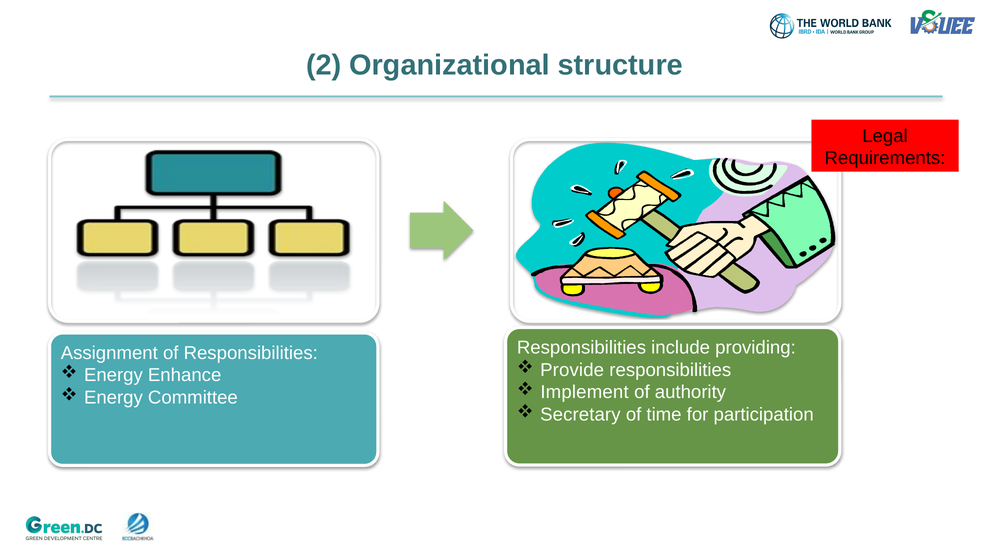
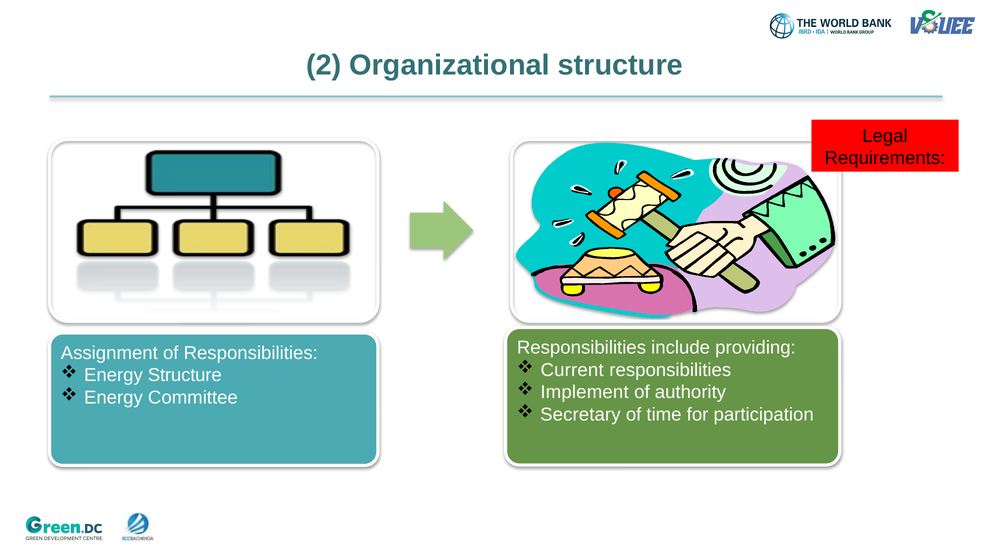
Provide: Provide -> Current (572, 370)
Energy Enhance: Enhance -> Structure (185, 375)
